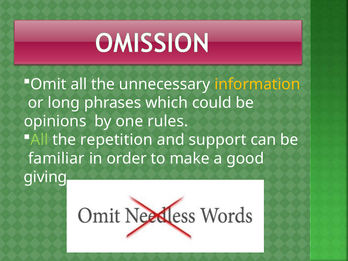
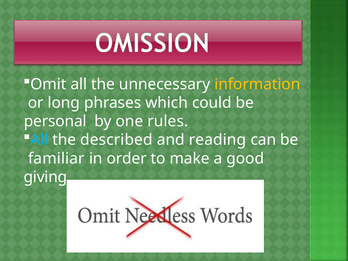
opinions: opinions -> personal (55, 121)
All colour: light green -> light blue (39, 140)
repetition: repetition -> described (116, 140)
support: support -> reading (218, 140)
